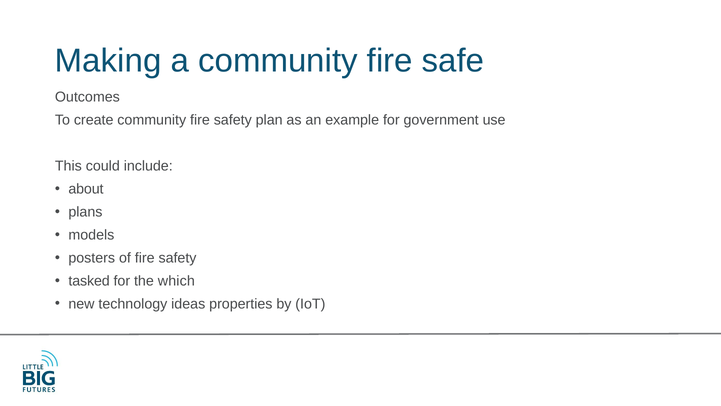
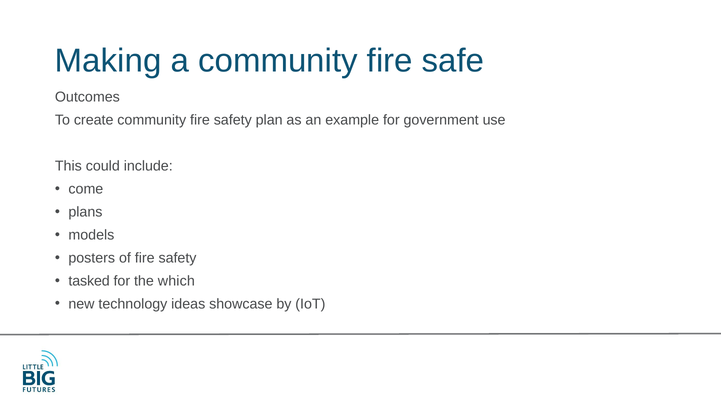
about: about -> come (86, 189)
properties: properties -> showcase (241, 303)
